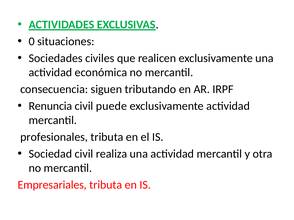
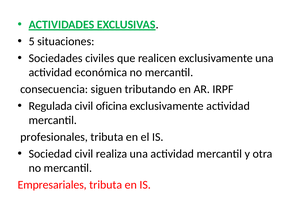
0: 0 -> 5 (32, 42)
Renuncia: Renuncia -> Regulada (50, 106)
puede: puede -> oficina (112, 106)
